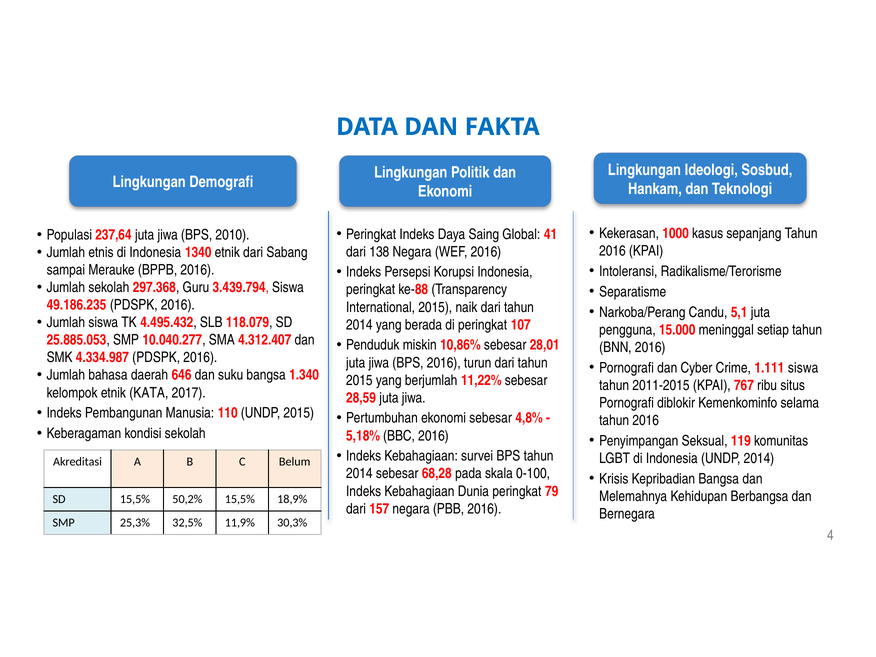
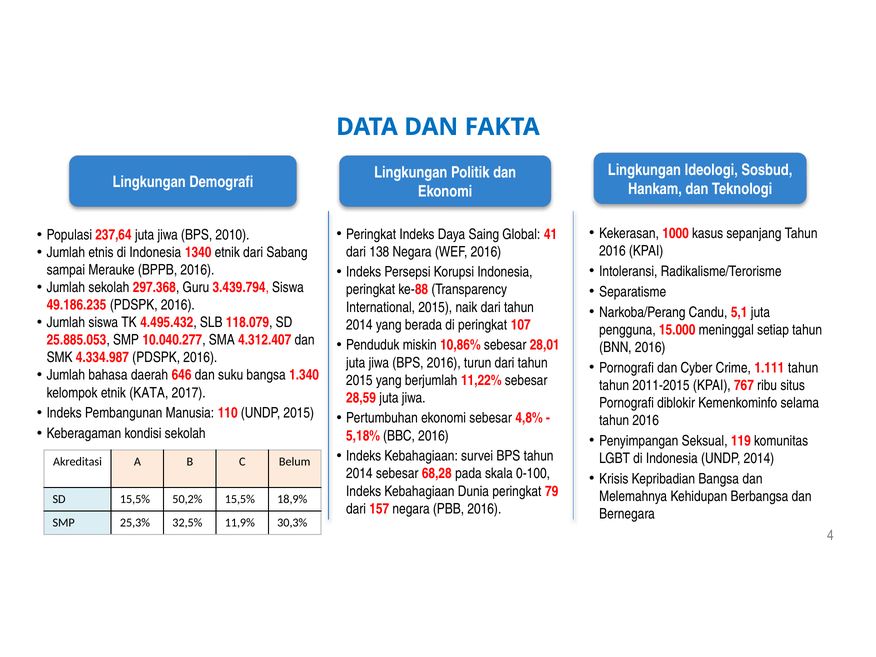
1.111 siswa: siswa -> tahun (803, 368)
